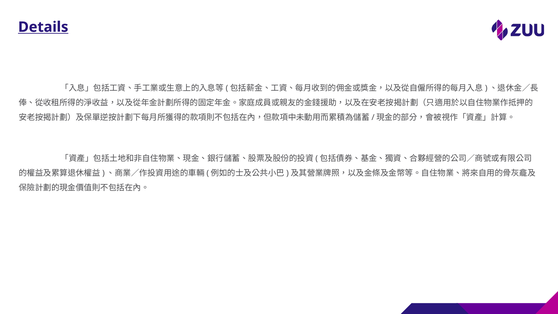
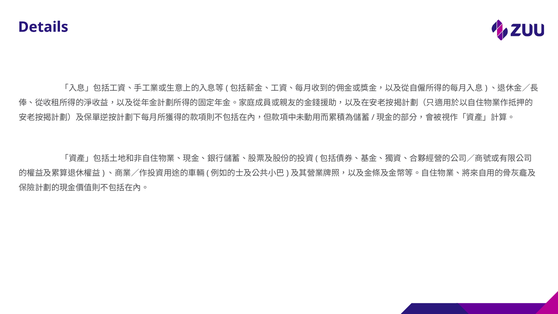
Details underline: present -> none (43, 27)
